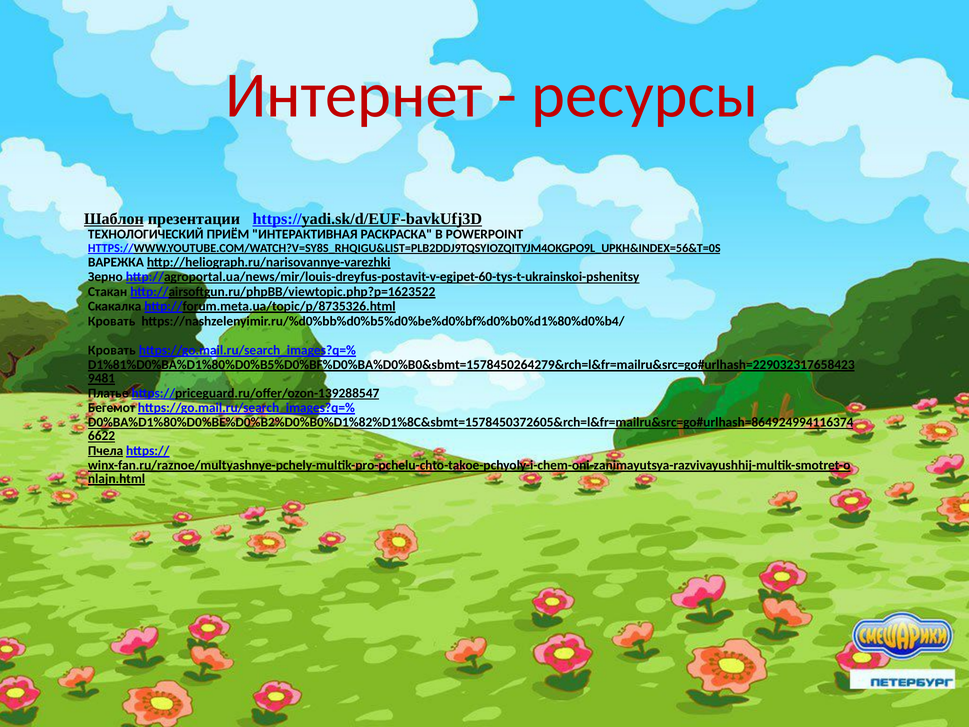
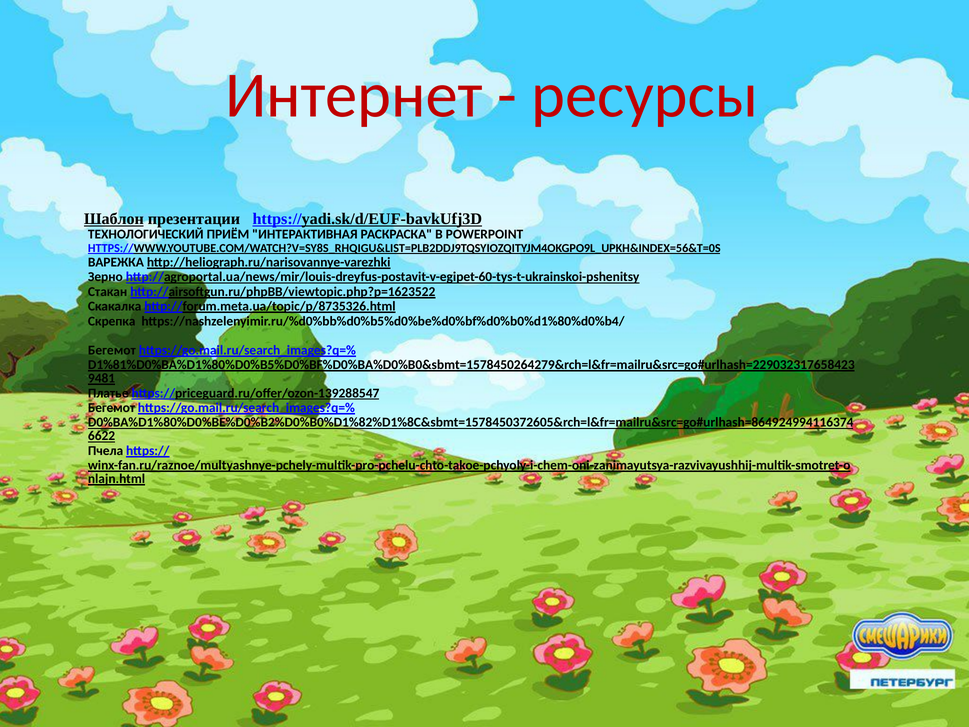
Кровать: Кровать -> Скрепка (112, 321)
Кровать: Кровать -> Бегемот (112, 350)
Пчела underline: present -> none (106, 451)
